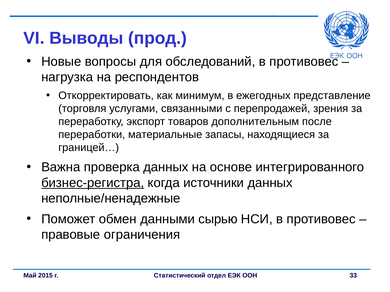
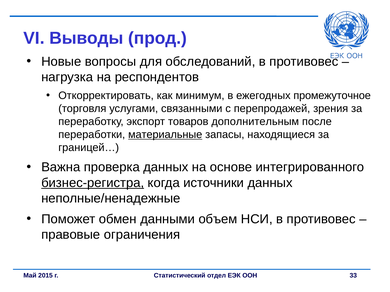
представление: представление -> промежуточное (332, 96)
материальные underline: none -> present (165, 135)
сырью: сырью -> объем (218, 219)
